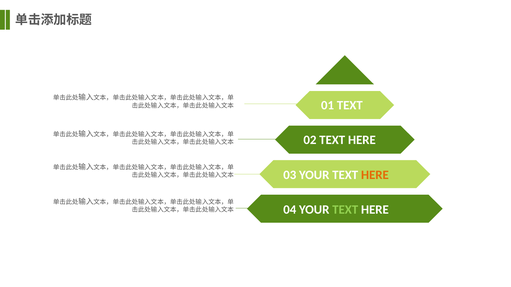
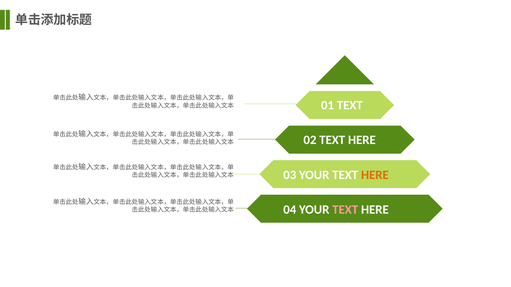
TEXT colour: light green -> pink (345, 210)
